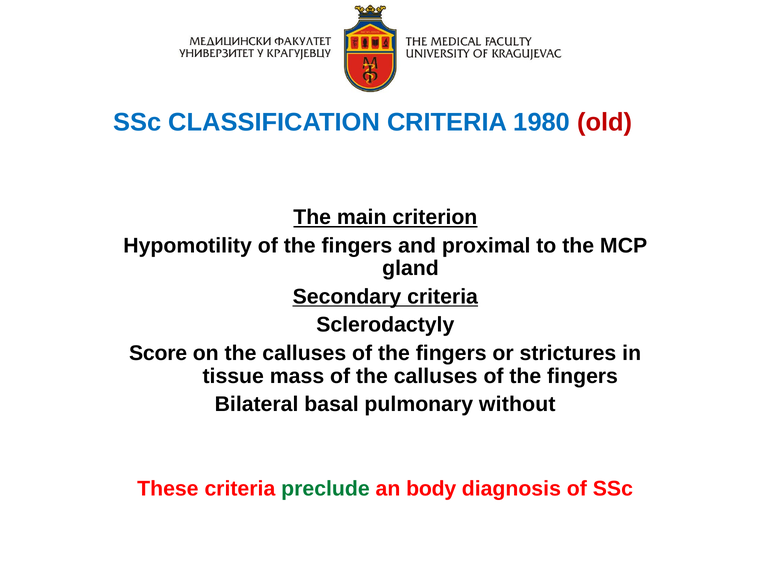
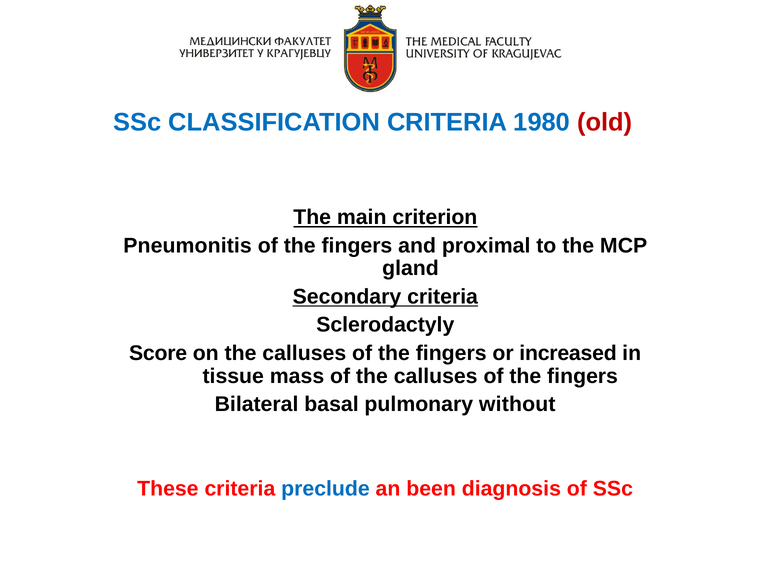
Hypomotility: Hypomotility -> Pneumonitis (188, 246)
strictures: strictures -> increased (568, 353)
preclude colour: green -> blue (325, 489)
body: body -> been (431, 489)
